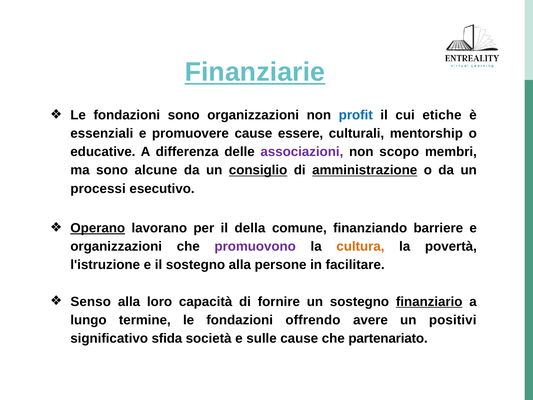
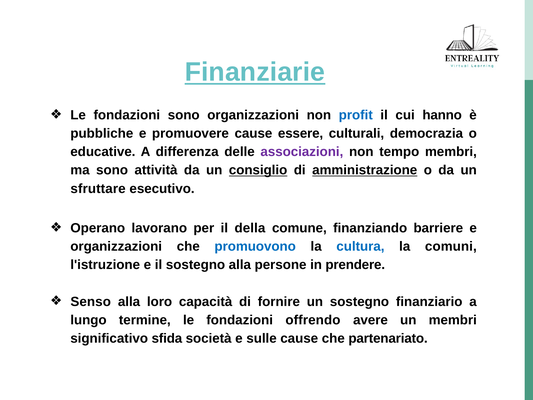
etiche: etiche -> hanno (442, 115)
essenziali: essenziali -> pubbliche (102, 133)
mentorship: mentorship -> democrazia (426, 133)
scopo: scopo -> tempo (399, 152)
alcune: alcune -> attività (156, 170)
processi: processi -> sfruttare (98, 188)
Operano underline: present -> none (98, 228)
promuovono colour: purple -> blue (255, 246)
cultura colour: orange -> blue (360, 246)
povertà: povertà -> comuni (451, 246)
facilitare: facilitare -> prendere (355, 265)
finanziario underline: present -> none (429, 301)
un positivi: positivi -> membri (453, 320)
